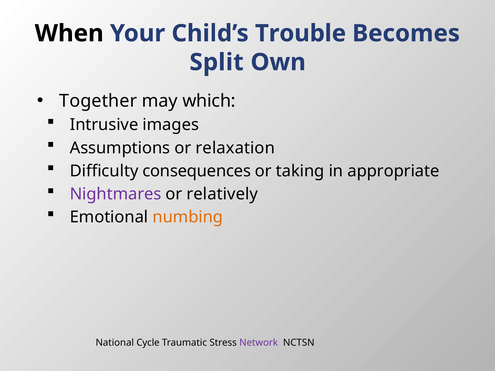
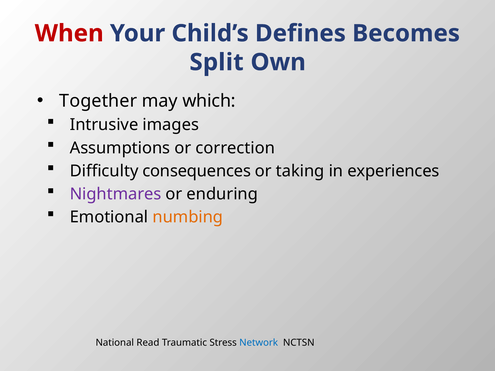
When colour: black -> red (69, 33)
Trouble: Trouble -> Defines (300, 33)
relaxation: relaxation -> correction (235, 148)
appropriate: appropriate -> experiences (393, 171)
relatively: relatively -> enduring (222, 194)
Cycle: Cycle -> Read (148, 343)
Network colour: purple -> blue (259, 343)
